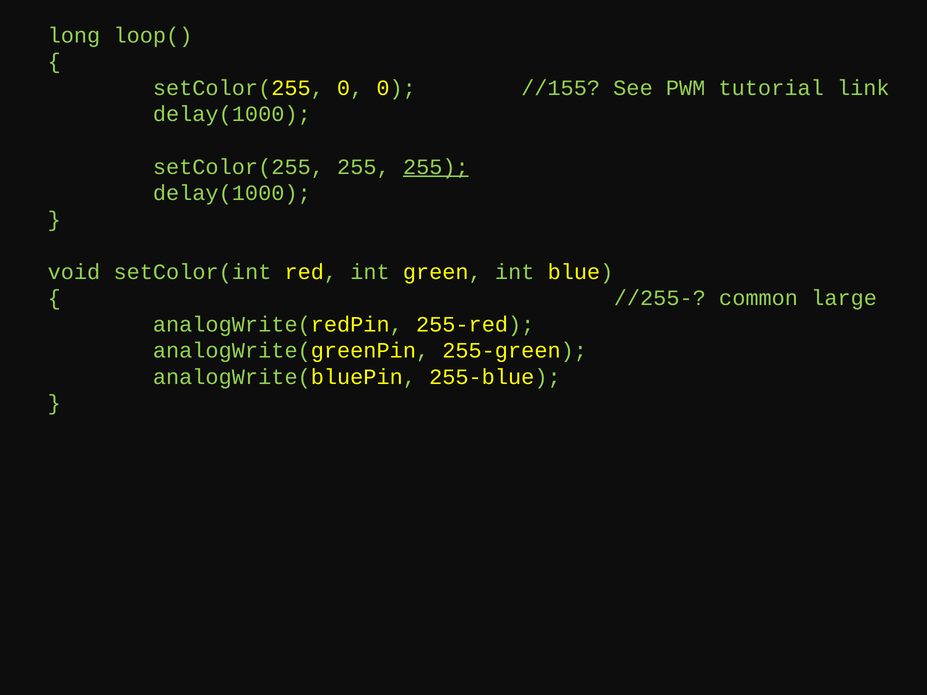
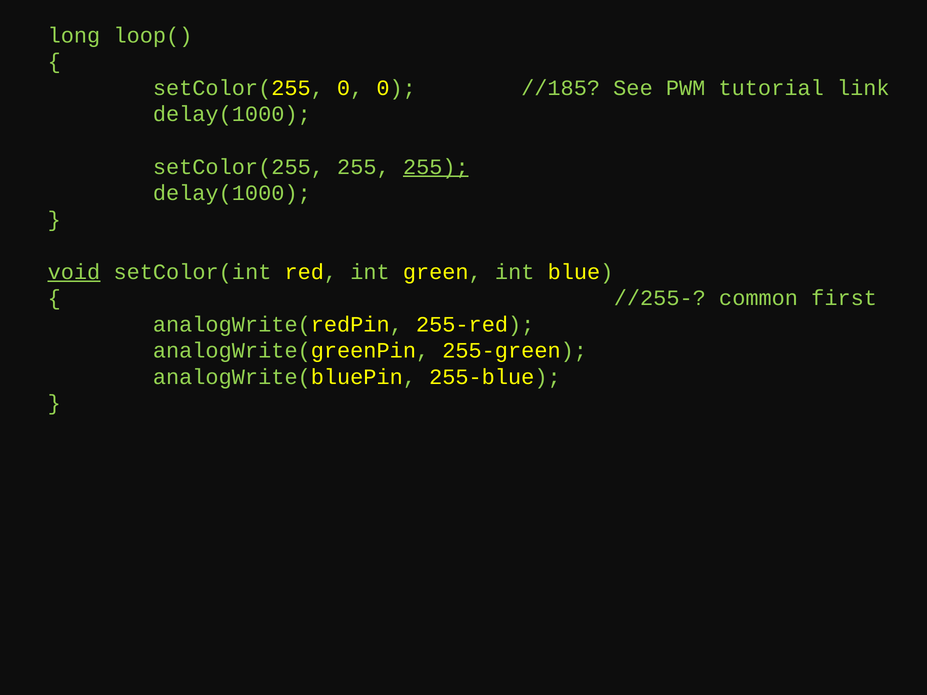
//155: //155 -> //185 (561, 88)
void underline: none -> present (74, 272)
large: large -> first (844, 298)
